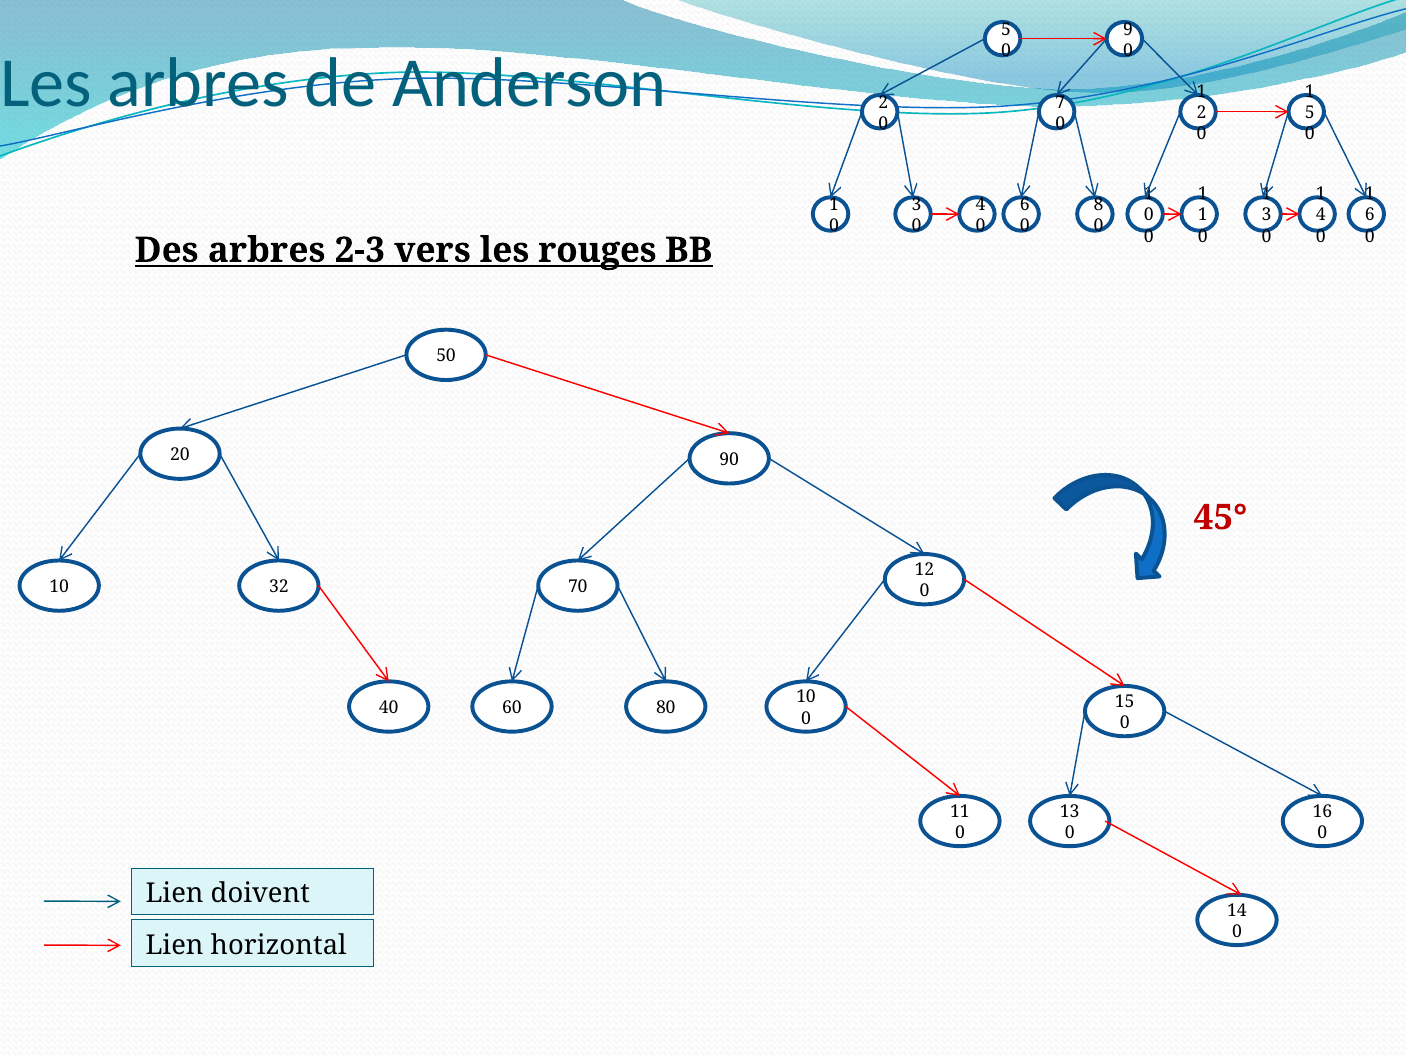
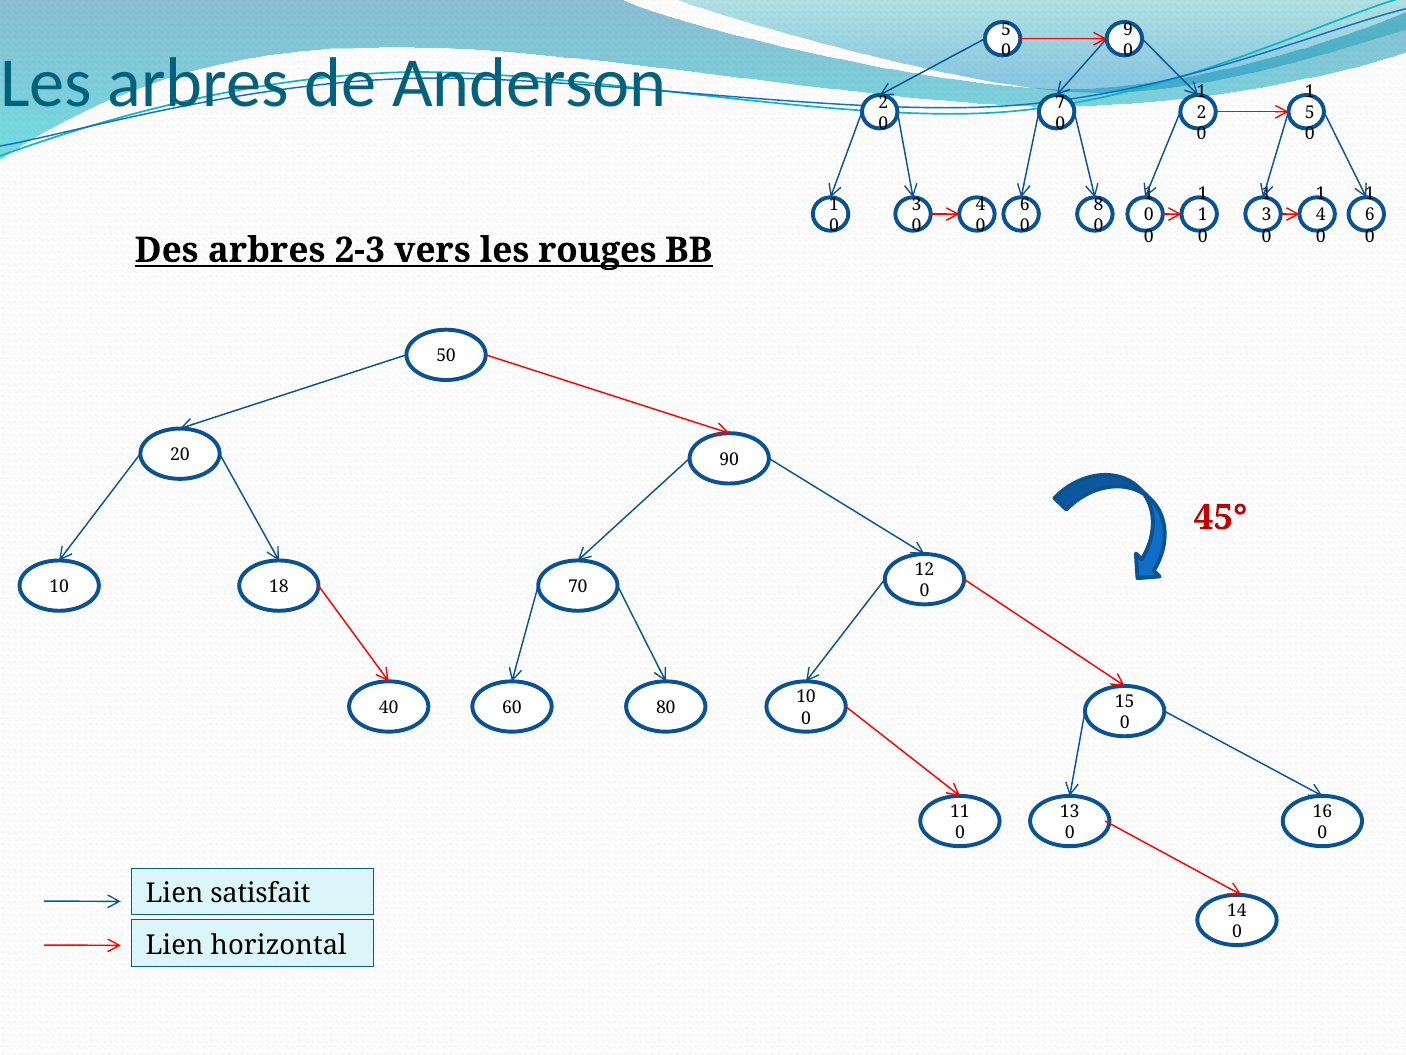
32: 32 -> 18 (279, 587)
doivent: doivent -> satisfait (260, 893)
